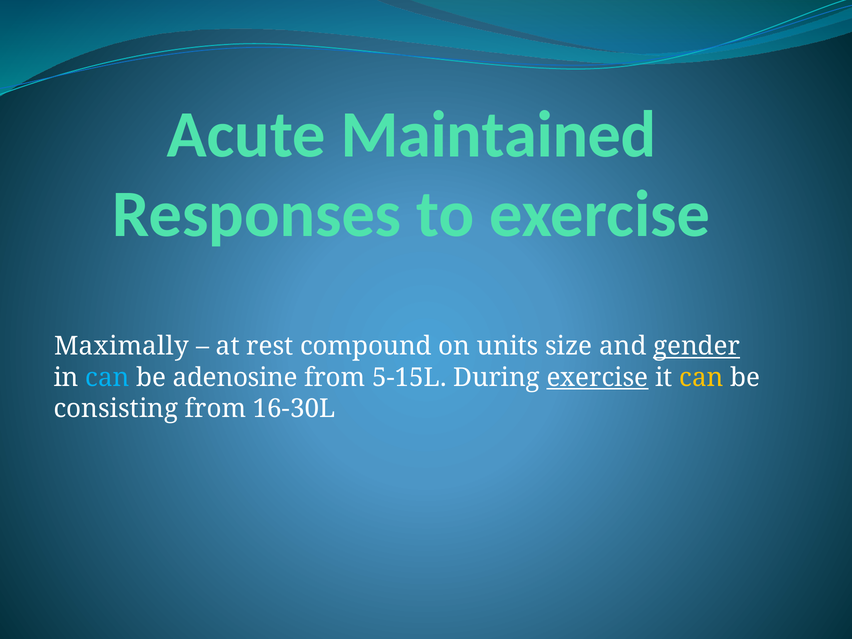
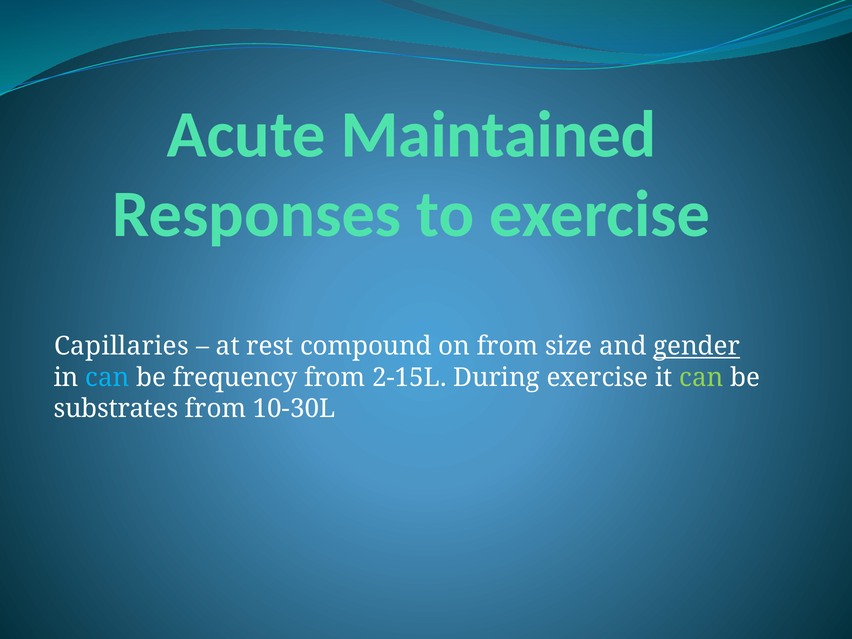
Maximally: Maximally -> Capillaries (121, 346)
on units: units -> from (508, 346)
adenosine: adenosine -> frequency (235, 378)
5-15L: 5-15L -> 2-15L (409, 378)
exercise underline: present -> none (597, 378)
can colour: yellow -> light green (701, 378)
consisting: consisting -> substrates (116, 409)
16-30L: 16-30L -> 10-30L (294, 409)
